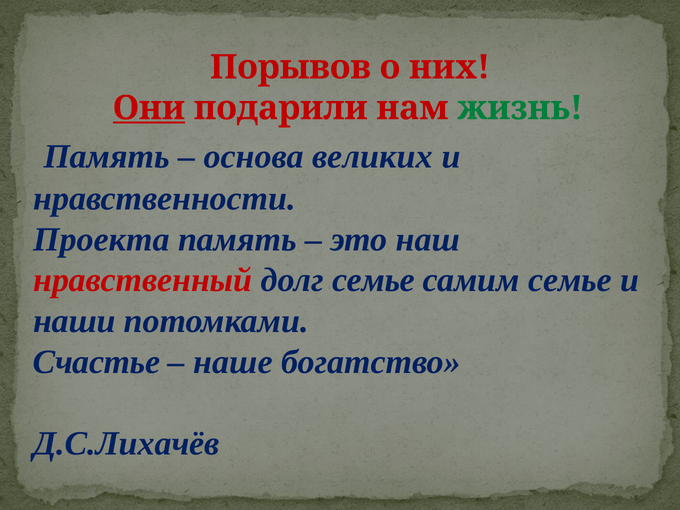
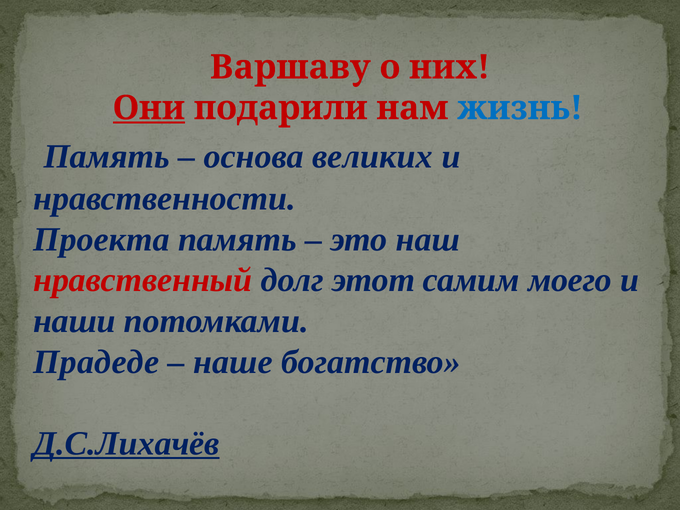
Порывов: Порывов -> Варшаву (290, 67)
жизнь colour: green -> blue (520, 108)
долг семье: семье -> этот (374, 280)
самим семье: семье -> моего (570, 280)
Счастье: Счастье -> Прадеде (96, 362)
Д.С.Лихачёв underline: none -> present (126, 443)
